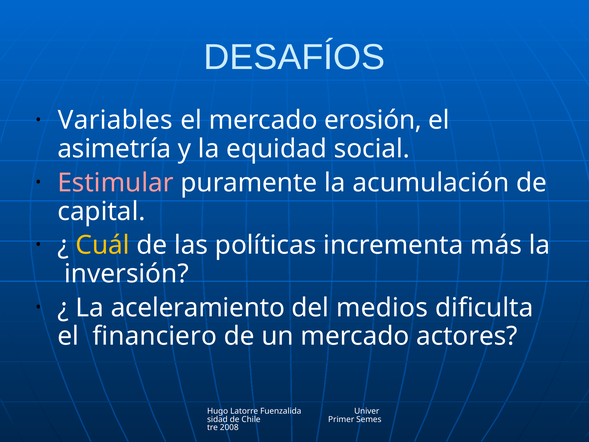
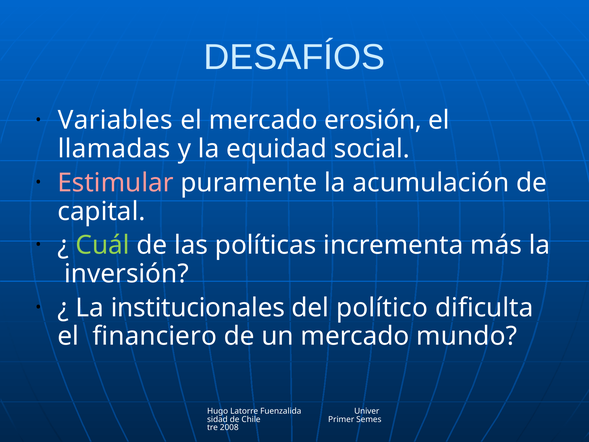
asimetría: asimetría -> llamadas (114, 149)
Cuál colour: yellow -> light green (103, 245)
aceleramiento: aceleramiento -> institucionales (198, 308)
medios: medios -> político (382, 308)
actores: actores -> mundo (467, 336)
